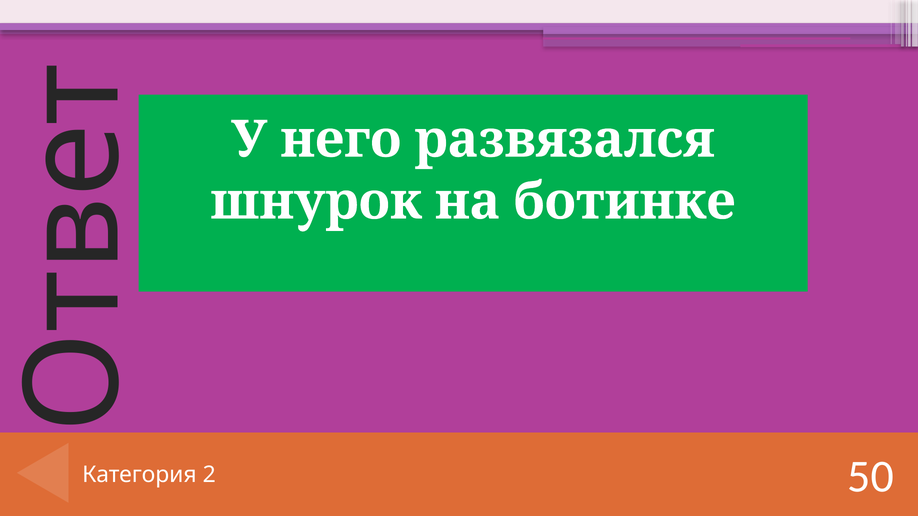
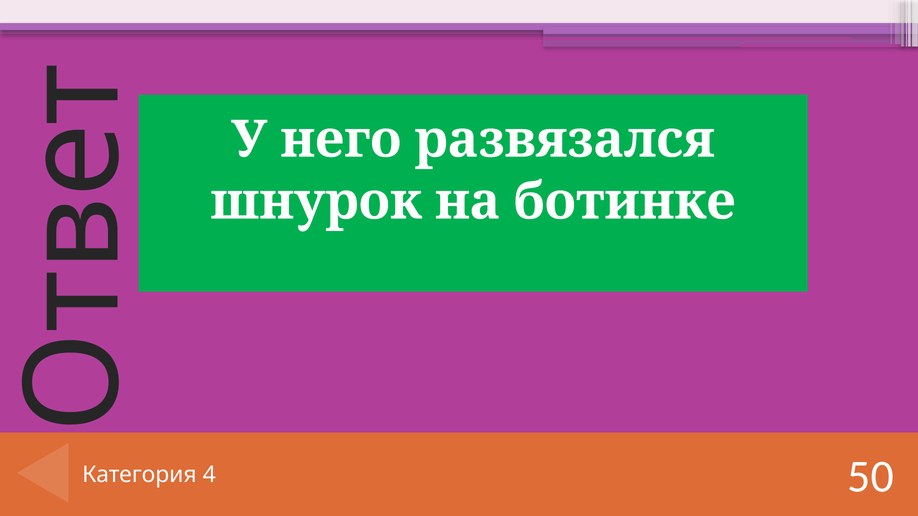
2: 2 -> 4 (209, 475)
